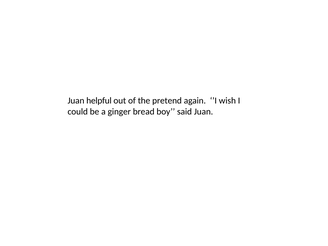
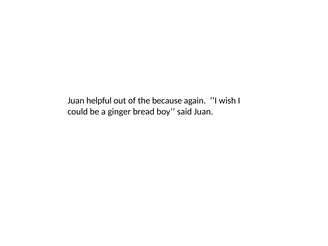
pretend: pretend -> because (167, 101)
